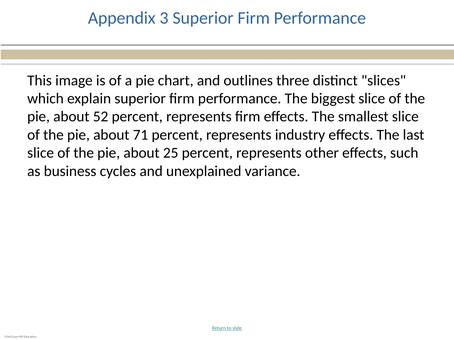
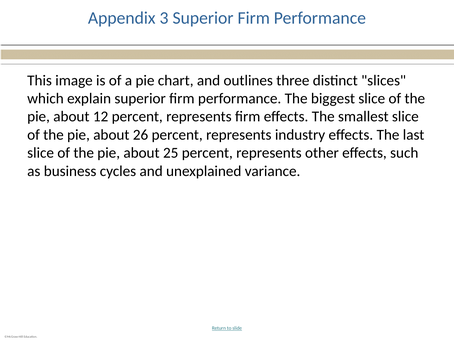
52: 52 -> 12 (101, 117)
71: 71 -> 26 (141, 135)
